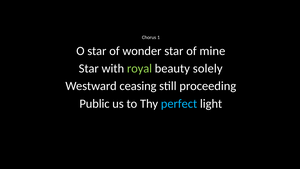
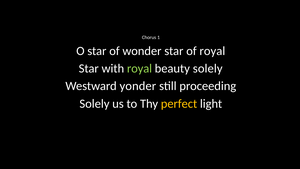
of mine: mine -> royal (212, 51)
ceasing: ceasing -> yonder (138, 86)
Public: Public -> Solely (94, 103)
perfect colour: light blue -> yellow (179, 103)
